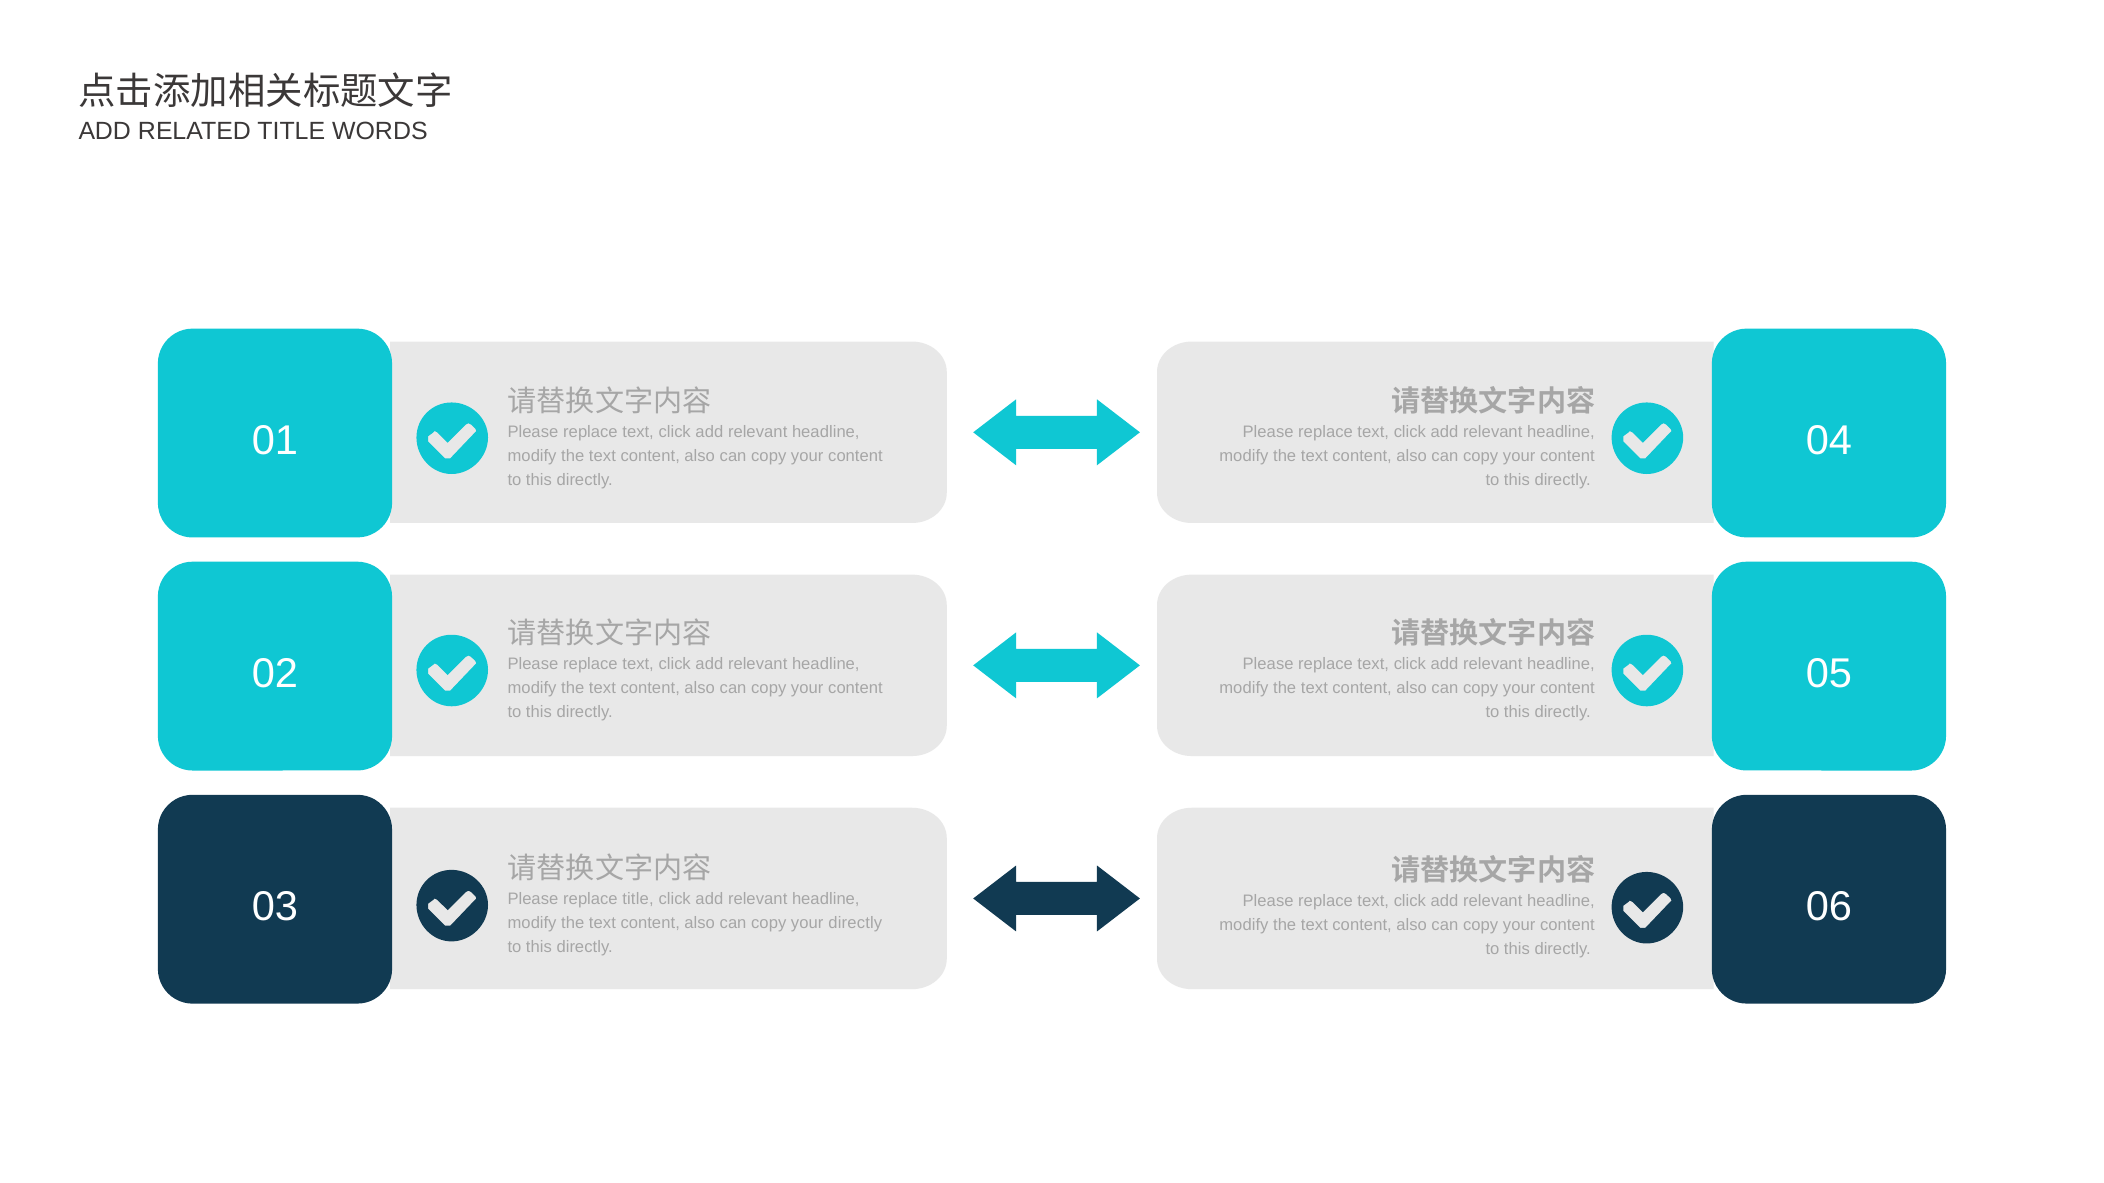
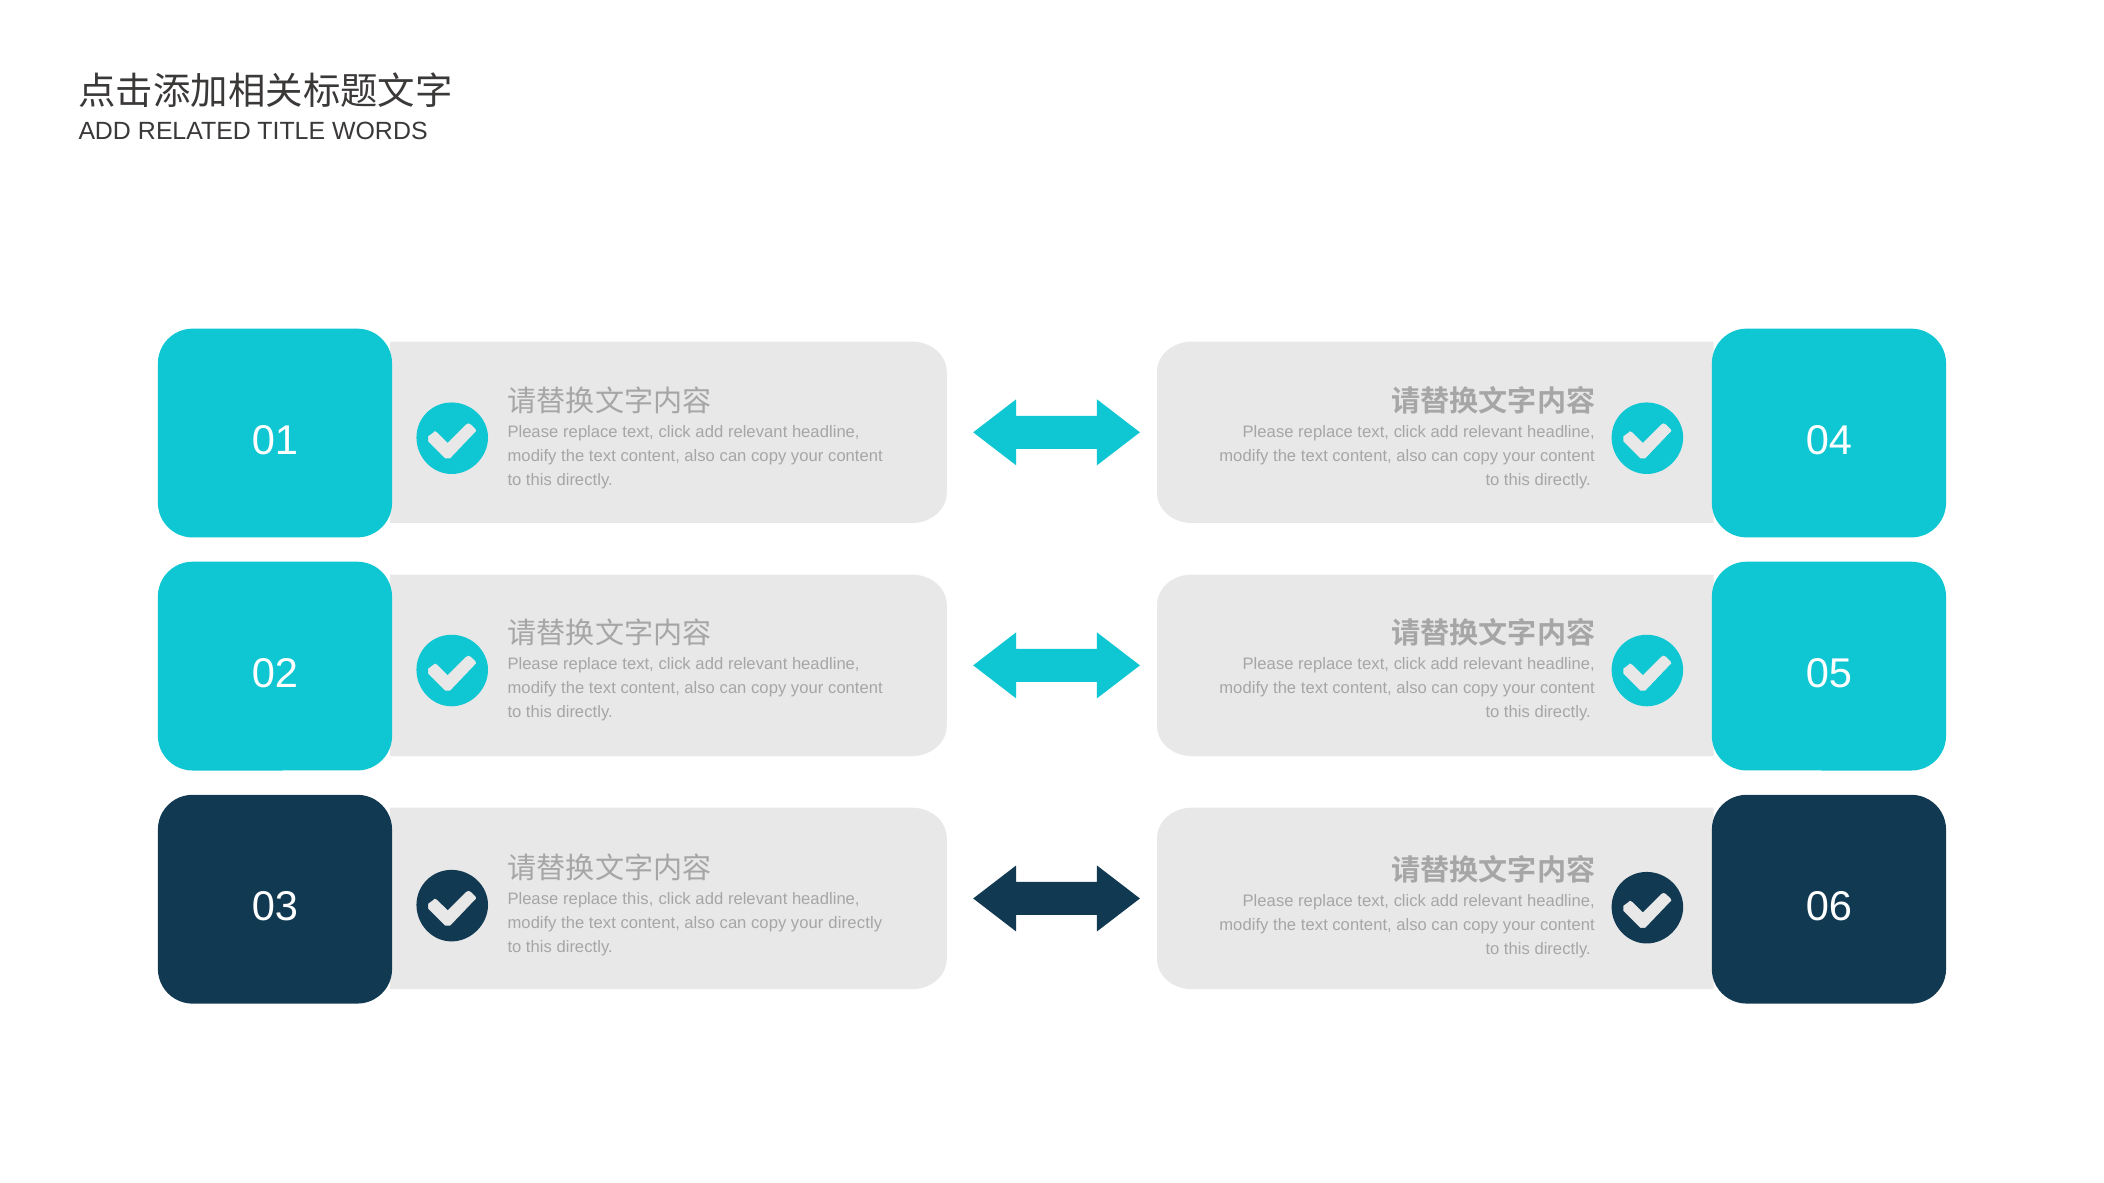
replace title: title -> this (638, 900)
